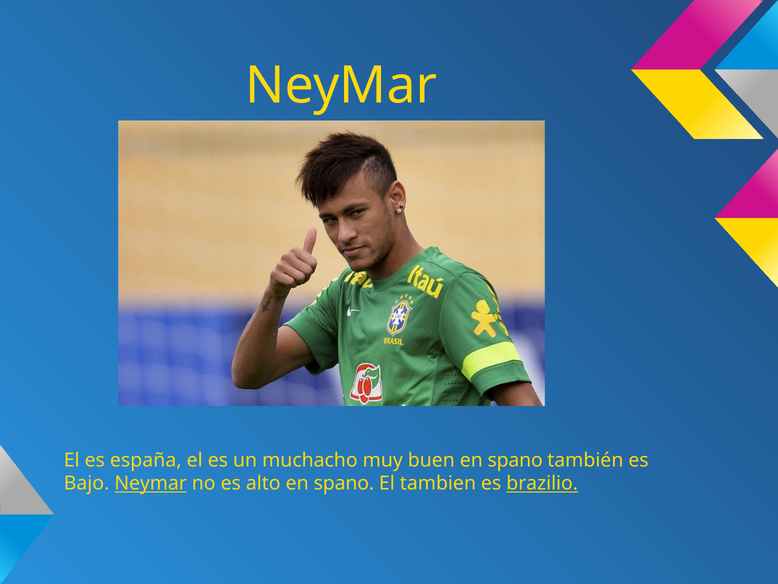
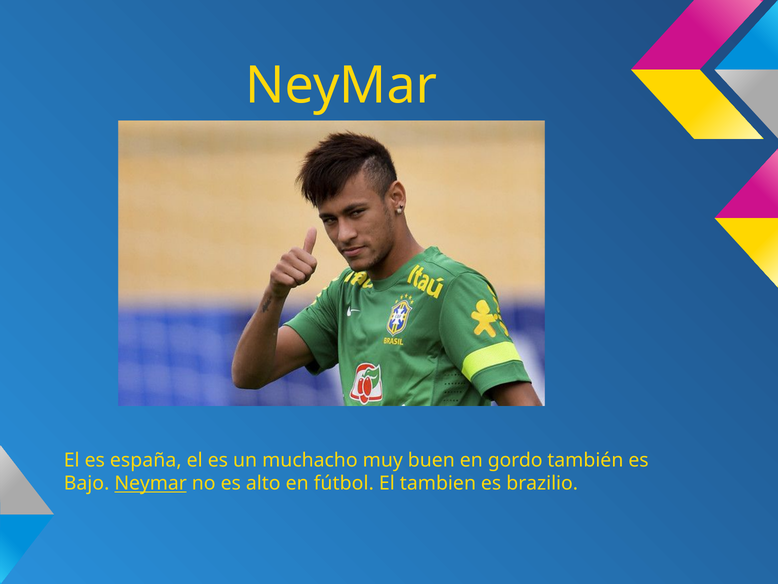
buen en spano: spano -> gordo (515, 460)
alto en spano: spano -> fútbol (344, 483)
brazilio underline: present -> none (542, 483)
